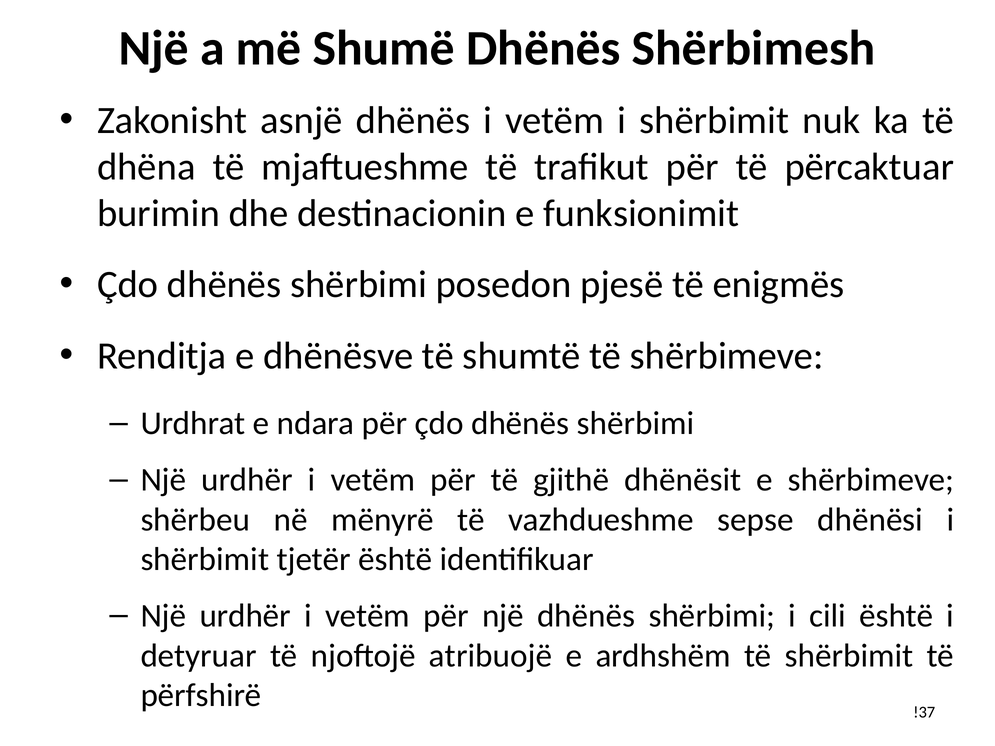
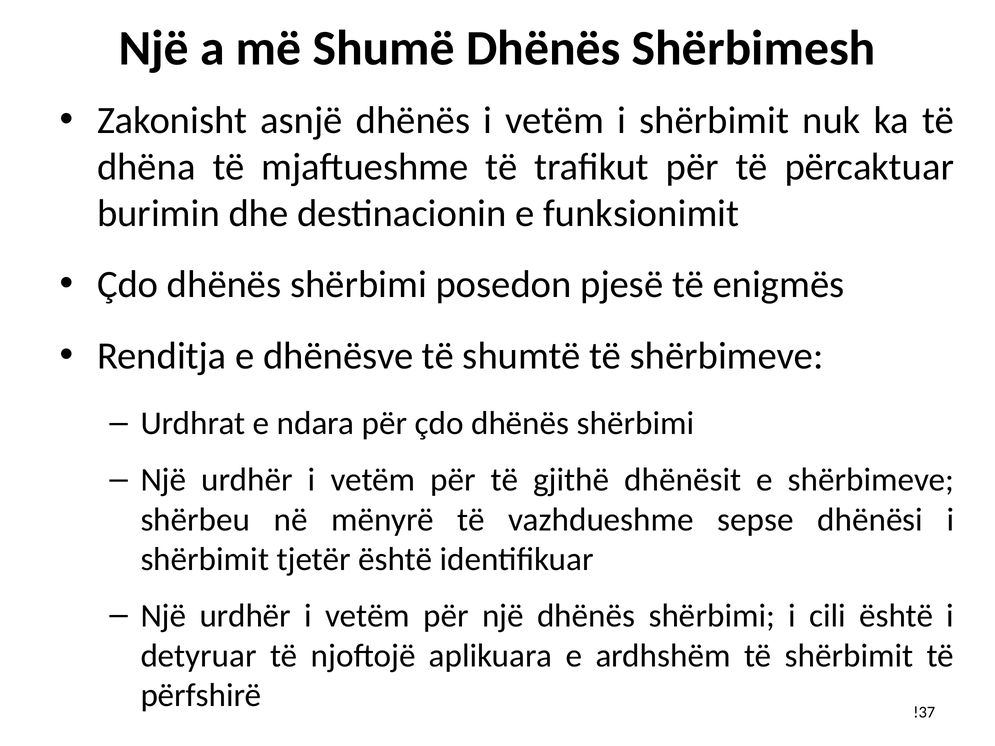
atribuojë: atribuojë -> aplikuara (491, 656)
